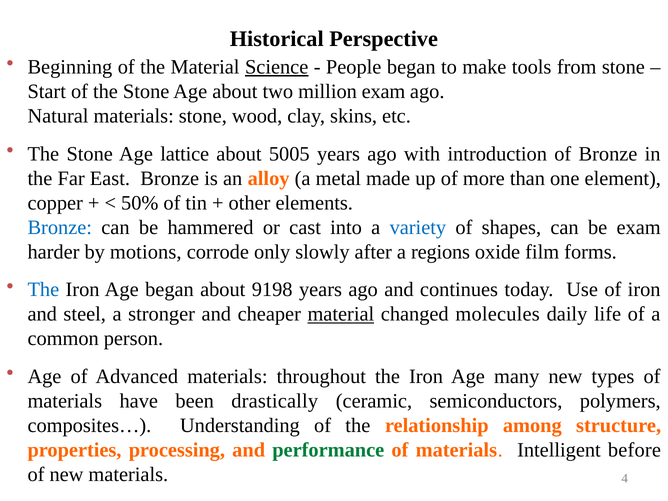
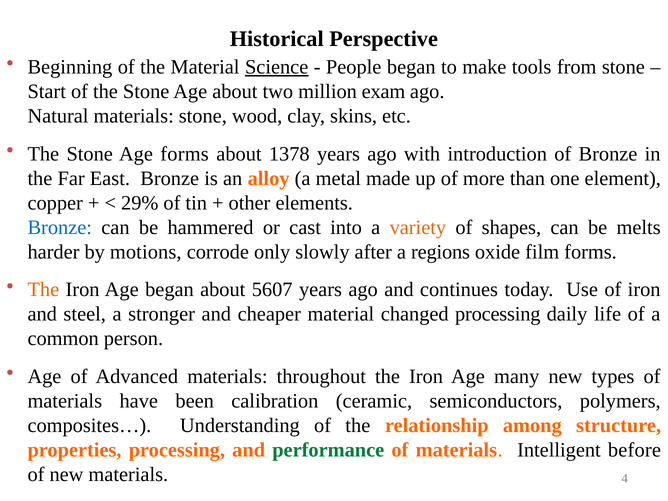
Age lattice: lattice -> forms (185, 154)
5005: 5005 -> 1378 (289, 154)
50%: 50% -> 29% (140, 203)
variety colour: blue -> orange (418, 227)
be exam: exam -> melts (639, 227)
The colour: blue -> orange (43, 290)
9198: 9198 -> 5607 (272, 290)
material underline: present -> none (341, 314)
changed molecules: molecules -> processing (498, 314)
drastically: drastically -> calibration (275, 401)
